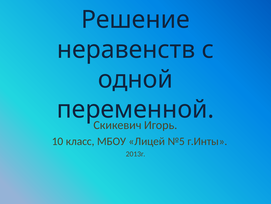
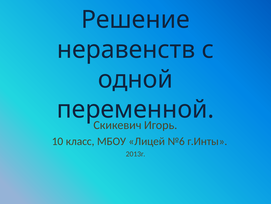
№5: №5 -> №6 (176, 141)
